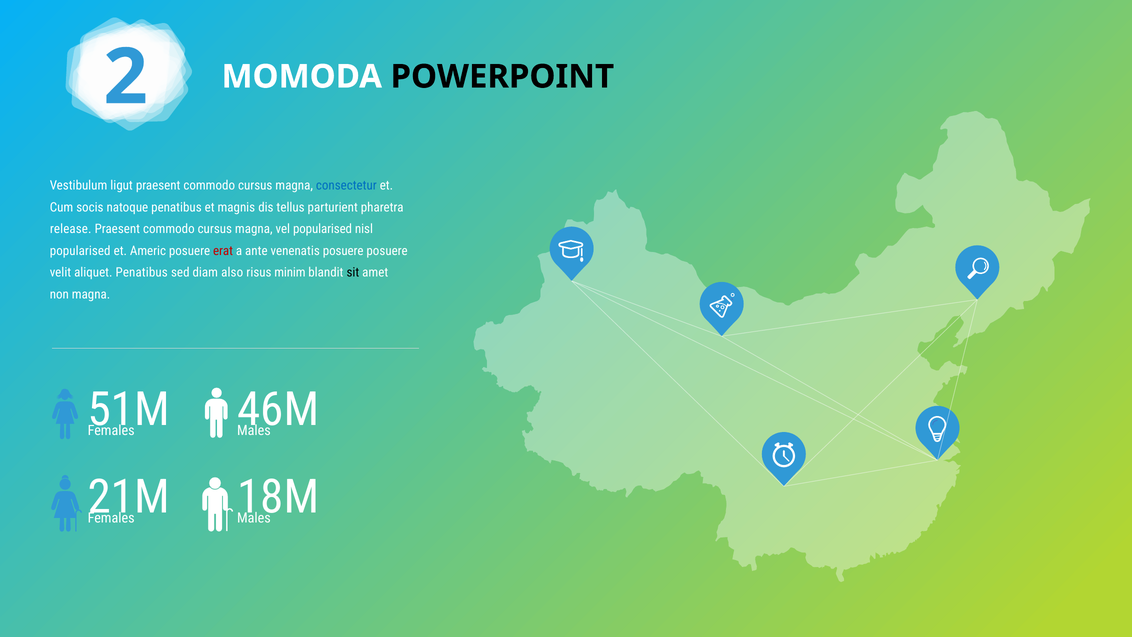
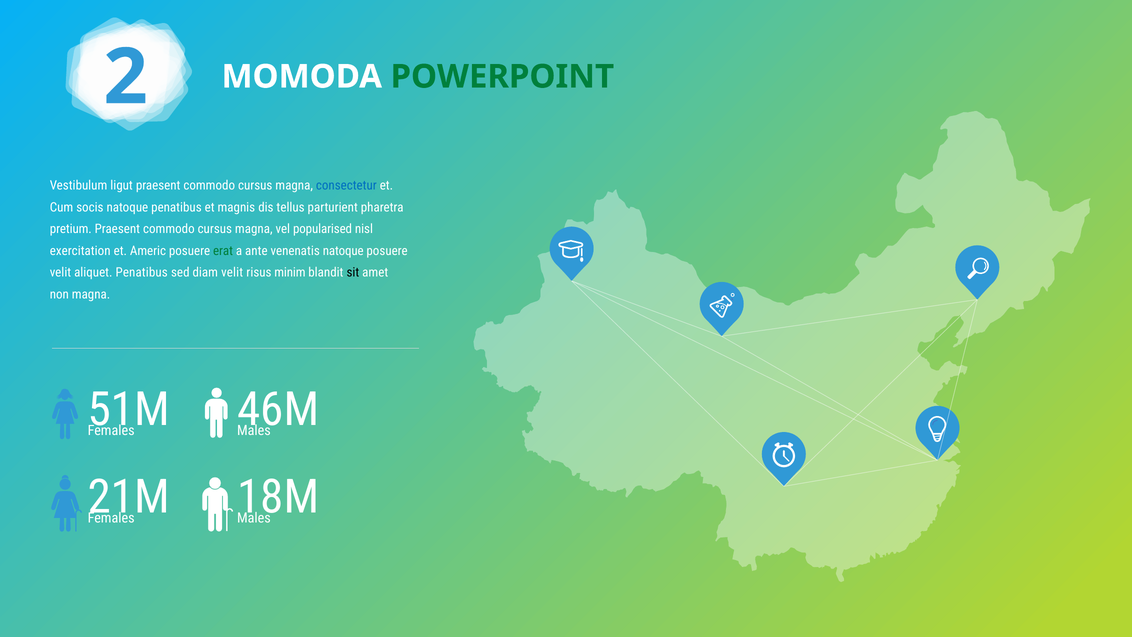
POWERPOINT colour: black -> green (502, 77)
release: release -> pretium (71, 229)
popularised: popularised -> exercitation (80, 251)
erat colour: red -> green (223, 251)
venenatis posuere: posuere -> natoque (343, 251)
diam also: also -> velit (232, 273)
